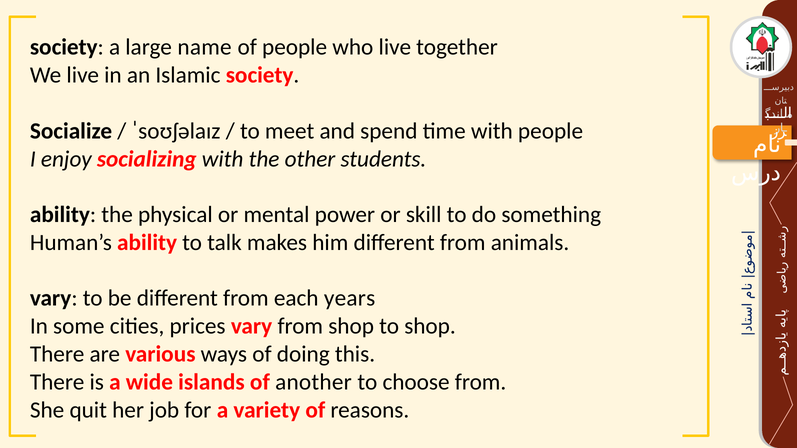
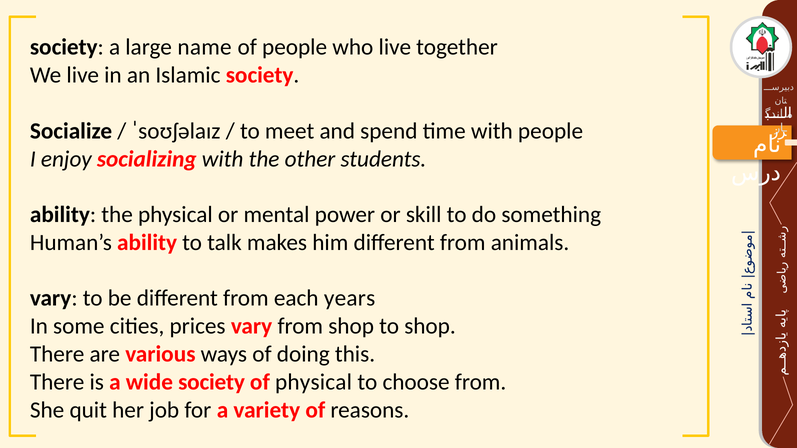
wide islands: islands -> society (212, 382)
of another: another -> physical (314, 382)
